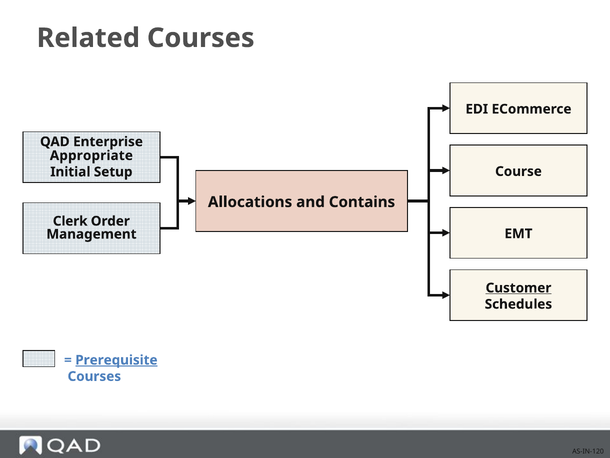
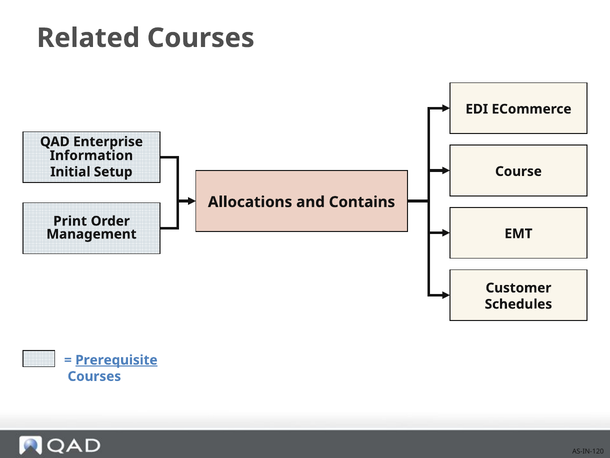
Appropriate: Appropriate -> Information (91, 155)
Clerk: Clerk -> Print (70, 221)
Customer underline: present -> none (518, 288)
